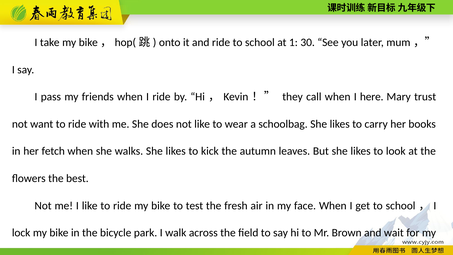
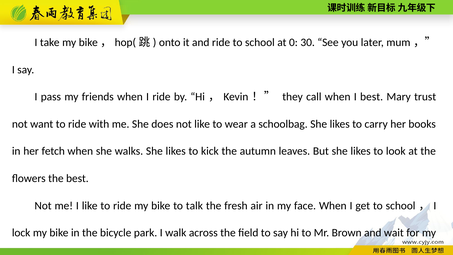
1: 1 -> 0 (293, 42)
I here: here -> best (372, 97)
test: test -> talk (194, 205)
